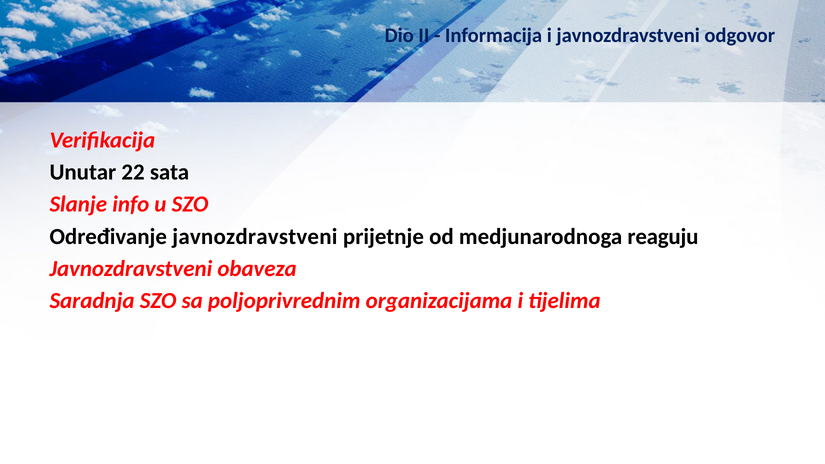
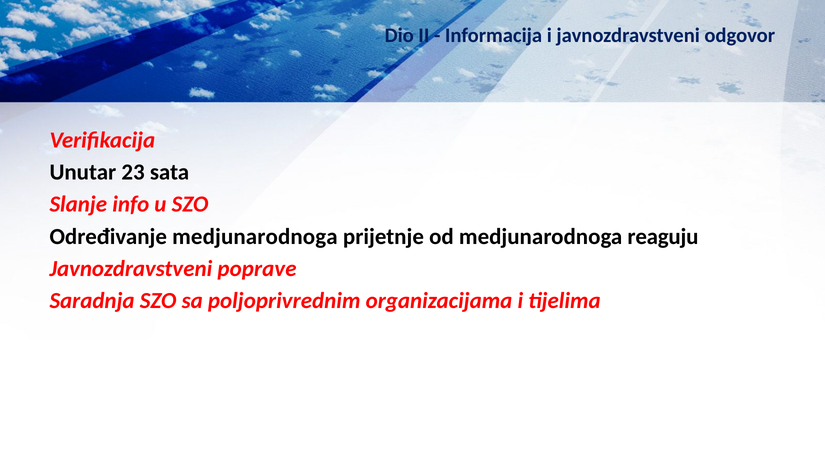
22: 22 -> 23 (133, 172)
Određivanje javnozdravstveni: javnozdravstveni -> medjunarodnoga (255, 237)
obaveza: obaveza -> poprave (257, 269)
